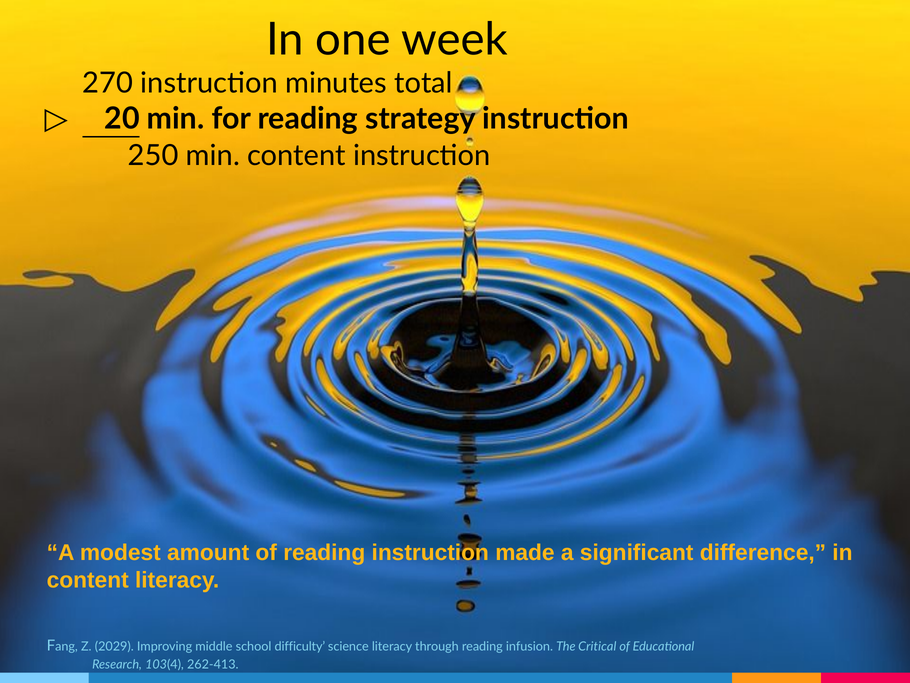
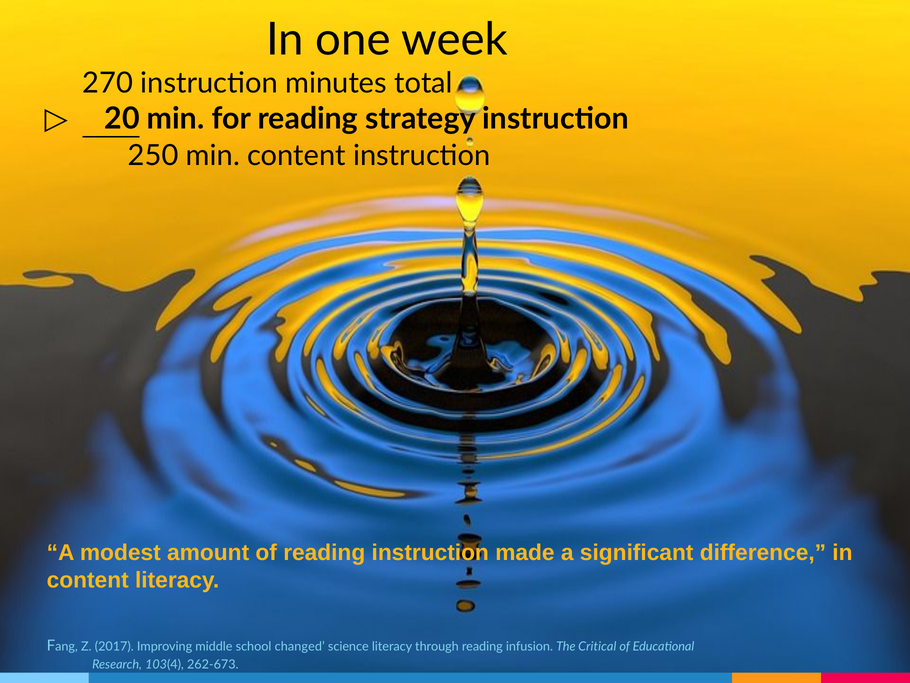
2029: 2029 -> 2017 (114, 646)
difficulty: difficulty -> changed (300, 646)
262-413: 262-413 -> 262-673 (213, 664)
